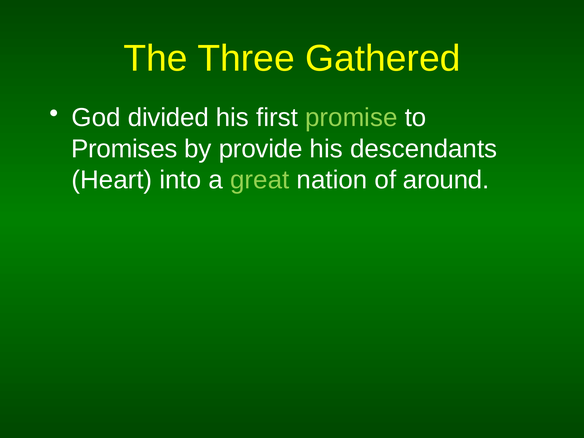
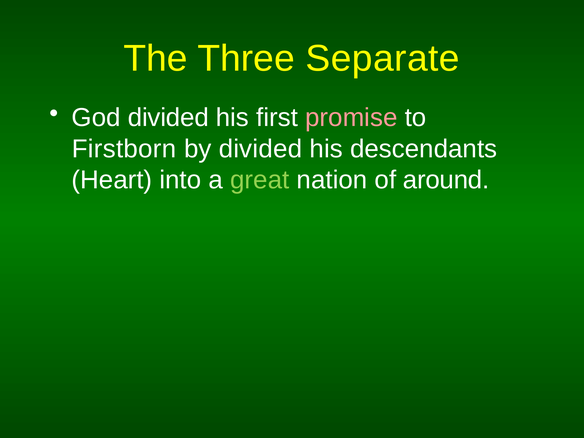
Gathered: Gathered -> Separate (383, 59)
promise colour: light green -> pink (351, 118)
Promises: Promises -> Firstborn (124, 149)
by provide: provide -> divided (260, 149)
